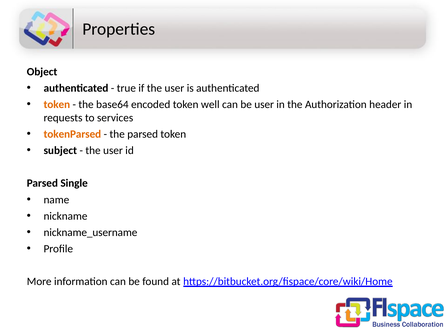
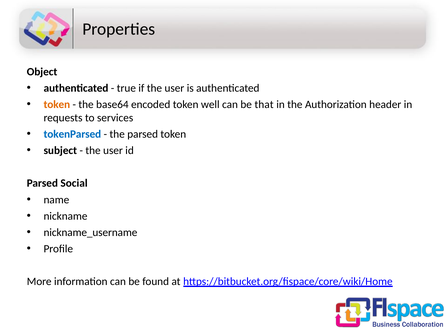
be user: user -> that (264, 104)
tokenParsed colour: orange -> blue (72, 134)
Single: Single -> Social (74, 183)
